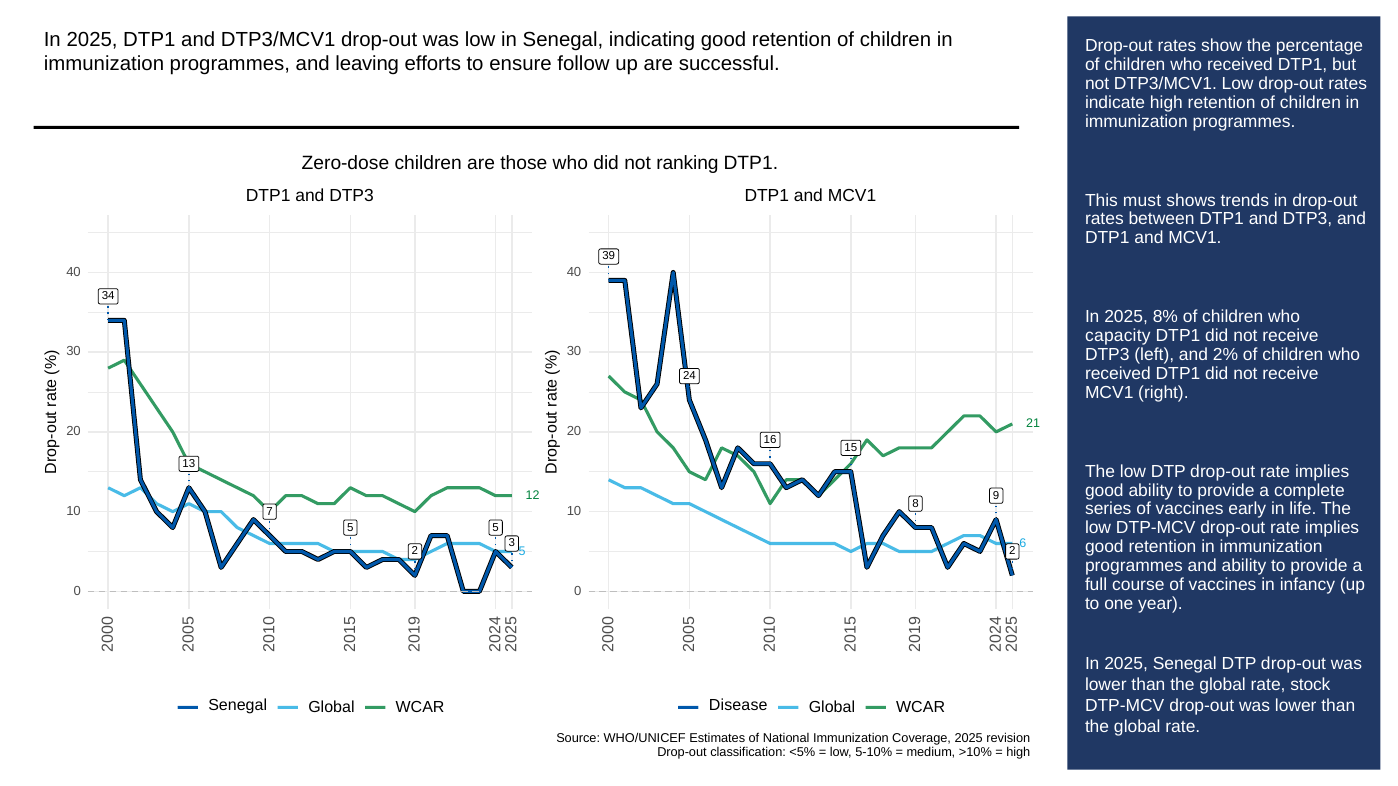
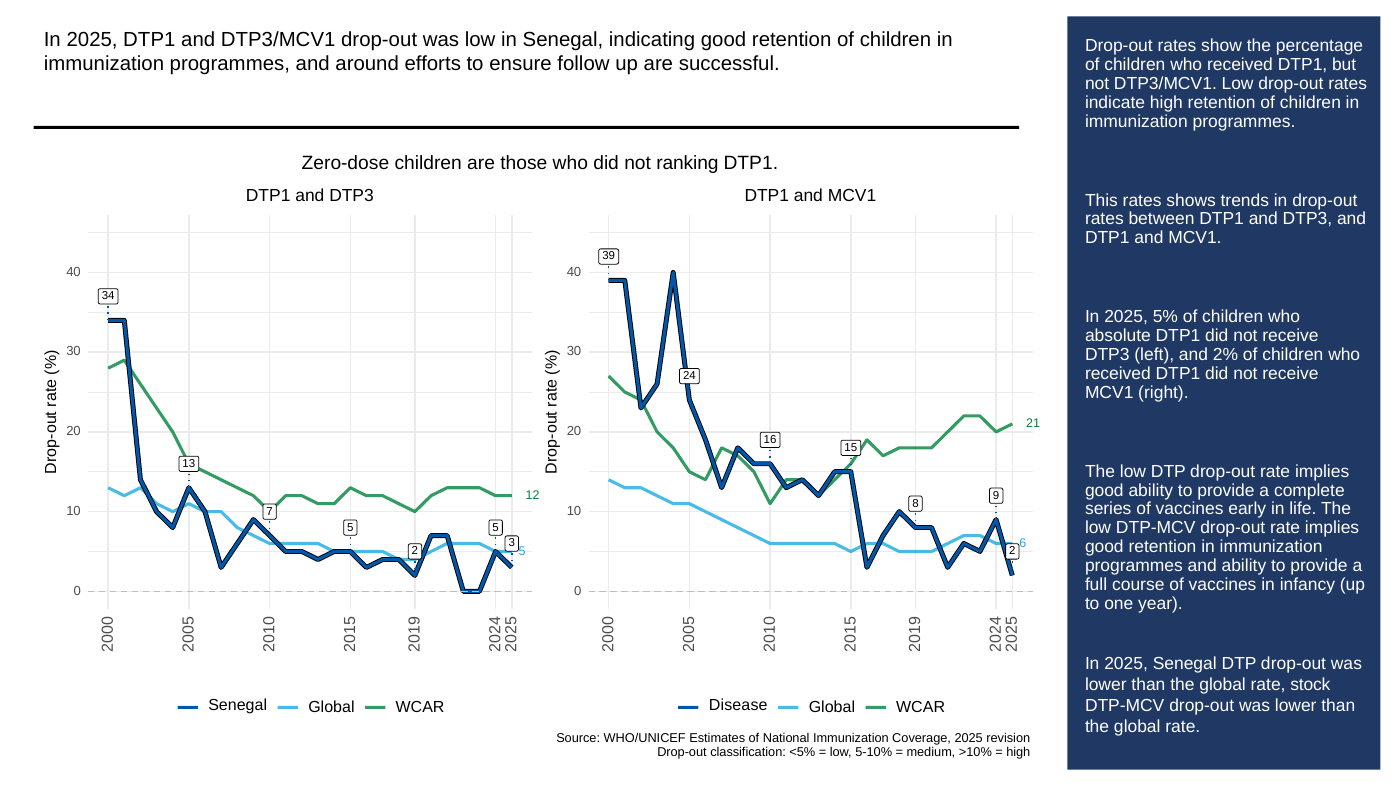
leaving: leaving -> around (367, 64)
This must: must -> rates (1142, 200)
8%: 8% -> 5% (1165, 317)
capacity: capacity -> absolute (1118, 336)
